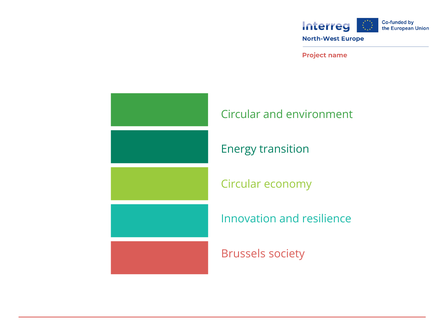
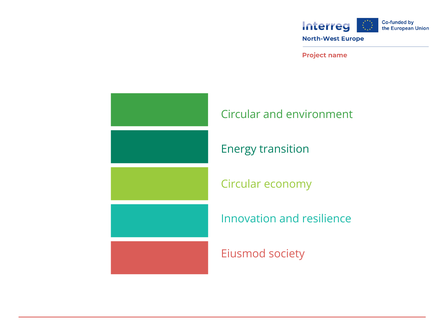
Brussels: Brussels -> Eiusmod (243, 253)
